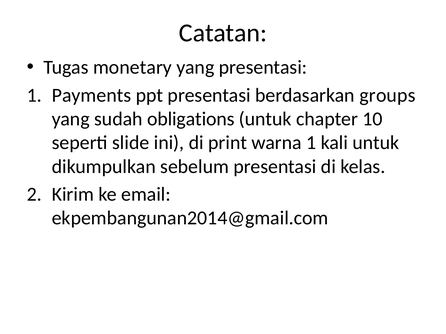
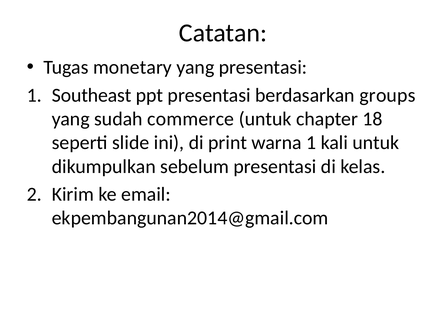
Payments: Payments -> Southeast (92, 95)
obligations: obligations -> commerce (191, 119)
10: 10 -> 18 (372, 119)
